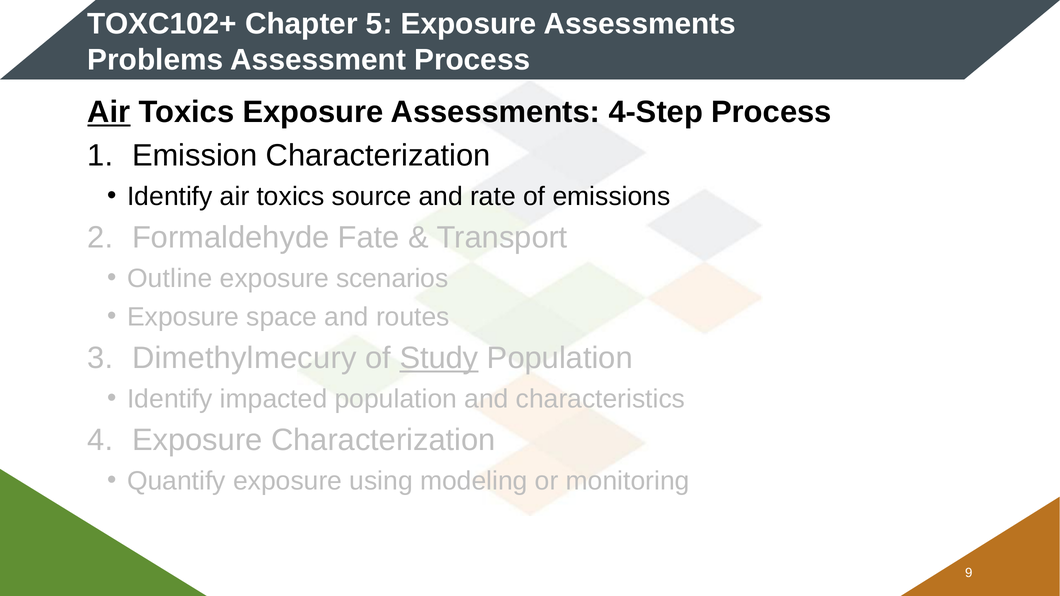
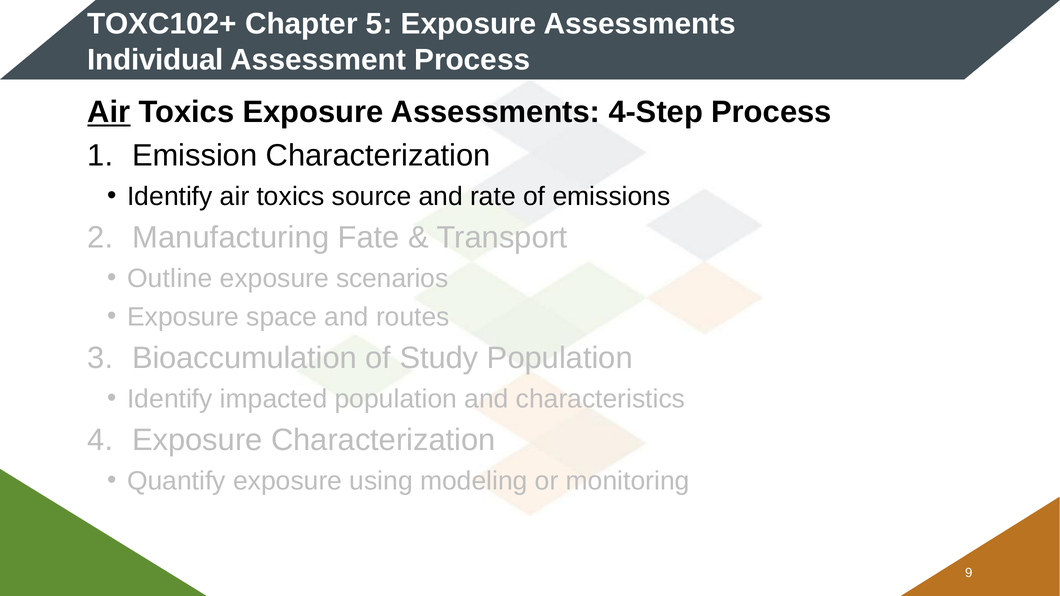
Problems: Problems -> Individual (156, 60)
Formaldehyde: Formaldehyde -> Manufacturing (231, 238)
Dimethylmecury: Dimethylmecury -> Bioaccumulation (245, 358)
Study underline: present -> none (439, 358)
